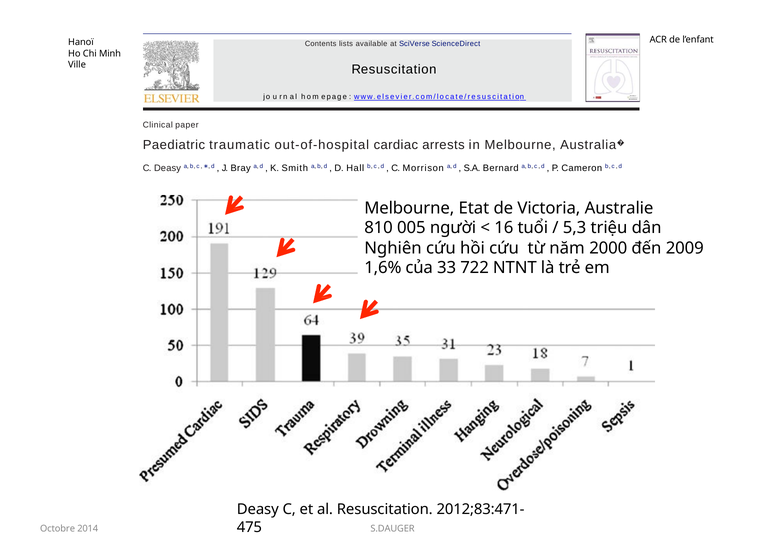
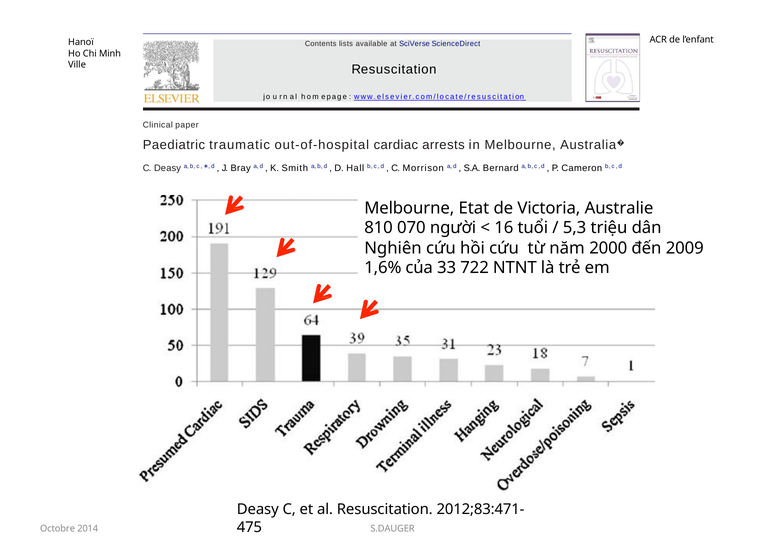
005: 005 -> 070 (411, 228)
